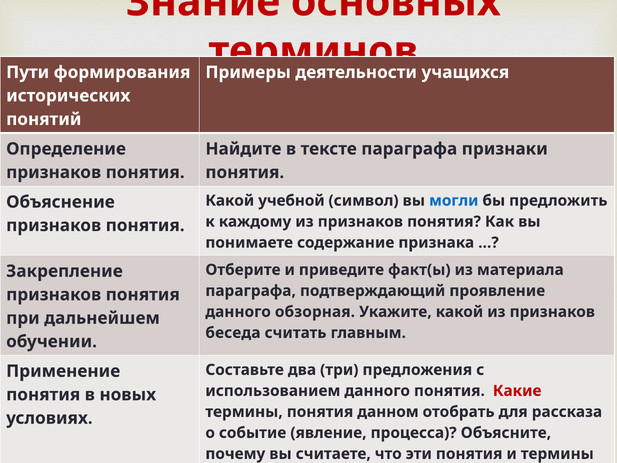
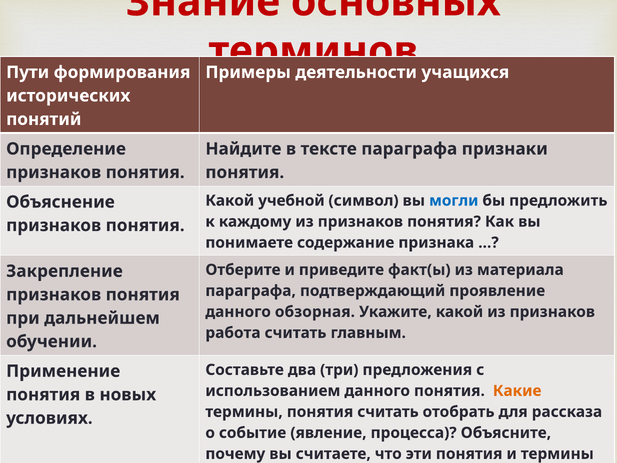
беседа: беседа -> работа (233, 333)
Какие colour: red -> orange (517, 391)
понятия данном: данном -> считать (388, 412)
